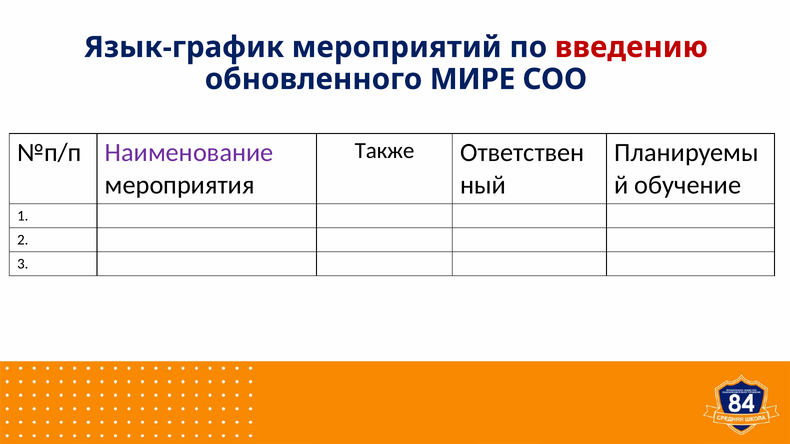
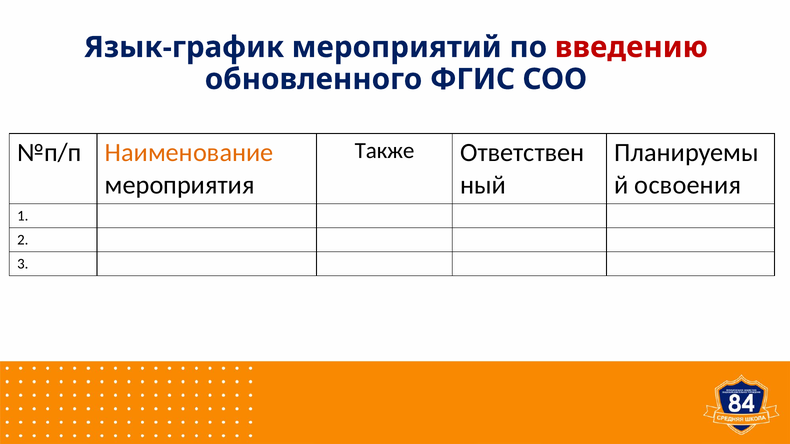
МИРЕ: МИРЕ -> ФГИС (473, 79)
Наименование colour: purple -> orange (189, 153)
обучение: обучение -> освоения (688, 185)
